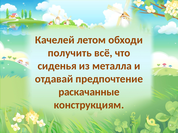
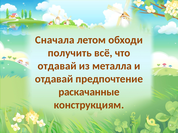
Качелей: Качелей -> Сначала (55, 40)
сиденья: сиденья -> отдавай (57, 66)
